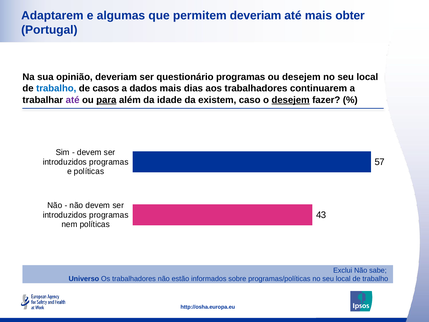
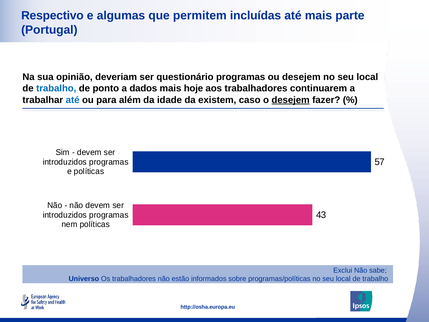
Adaptarem: Adaptarem -> Respectivo (52, 16)
permitem deveriam: deveriam -> incluídas (256, 16)
obter: obter -> parte (350, 16)
casos: casos -> ponto (106, 88)
dias: dias -> hoje (193, 88)
até colour: purple -> blue (73, 100)
para underline: present -> none (106, 100)
